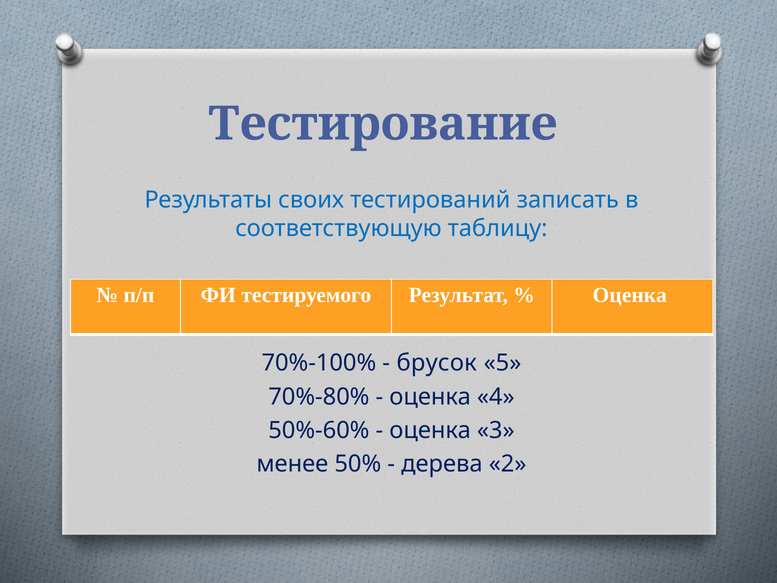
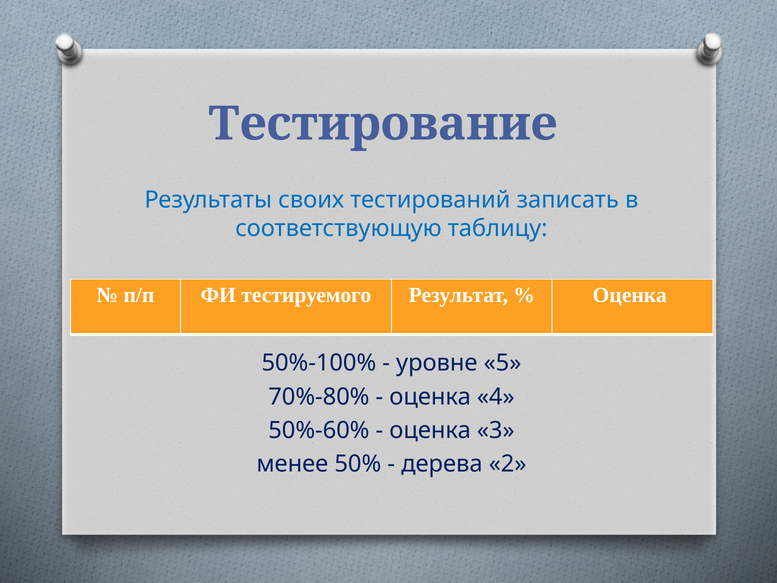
70%-100%: 70%-100% -> 50%-100% (319, 363)
брусок: брусок -> уровне (437, 363)
